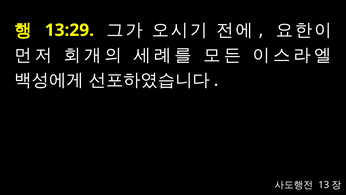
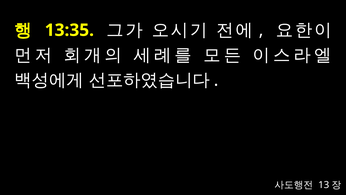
13:29: 13:29 -> 13:35 (69, 30)
